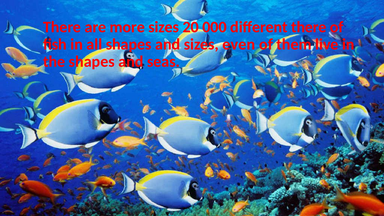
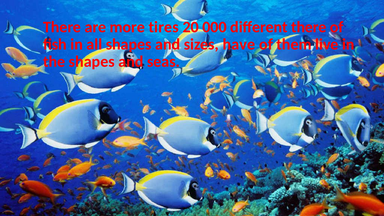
more sizes: sizes -> tires (164, 27)
even: even -> have (239, 44)
